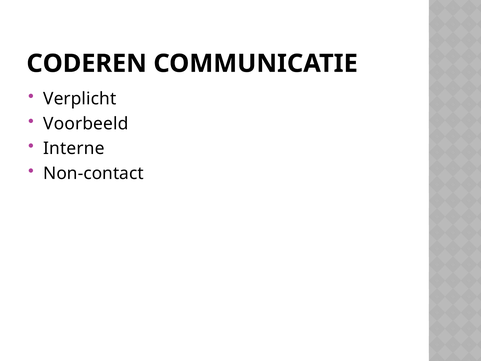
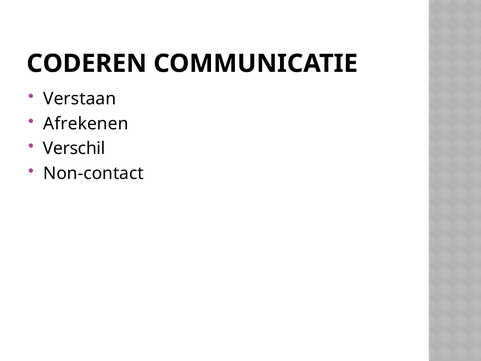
Verplicht: Verplicht -> Verstaan (80, 99)
Voorbeeld: Voorbeeld -> Afrekenen (86, 124)
Interne: Interne -> Verschil (74, 148)
